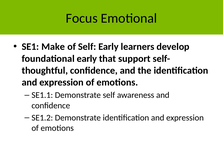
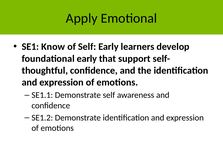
Focus: Focus -> Apply (82, 18)
Make: Make -> Know (53, 47)
